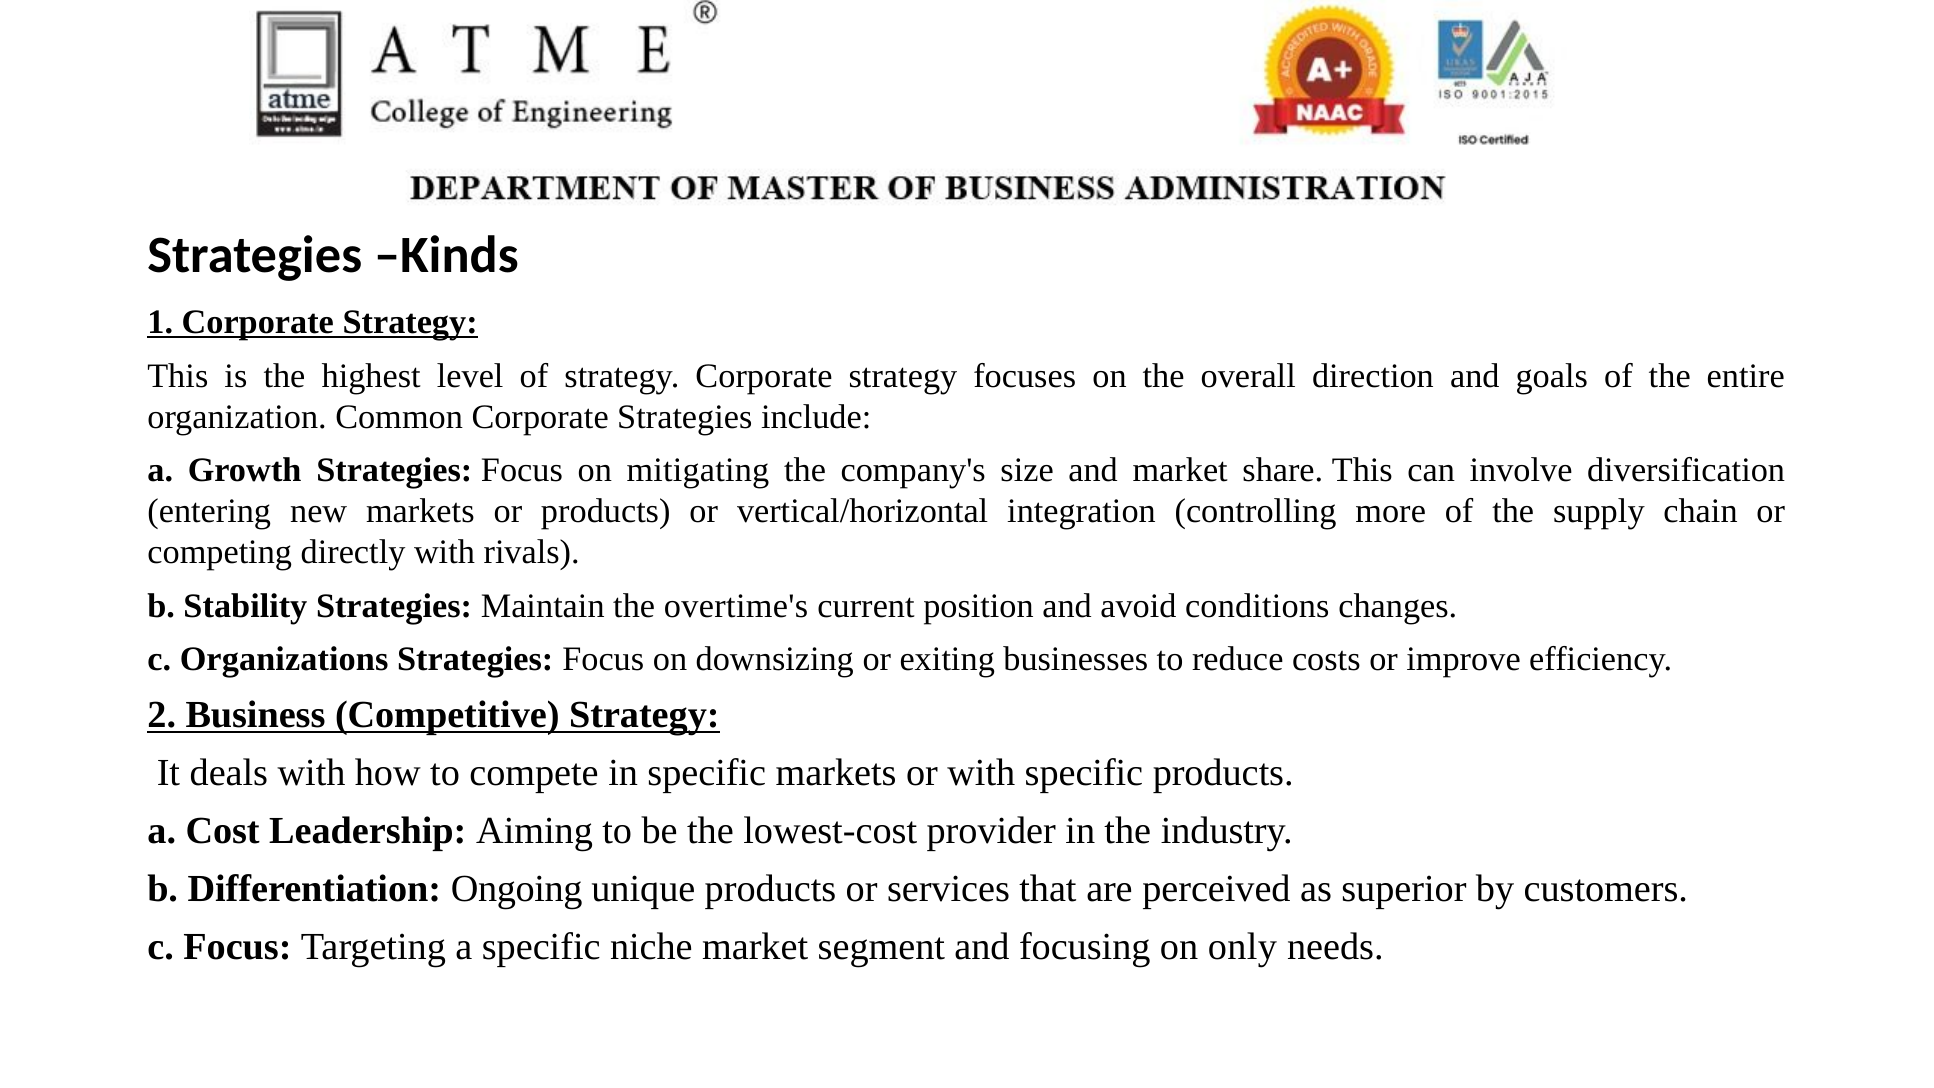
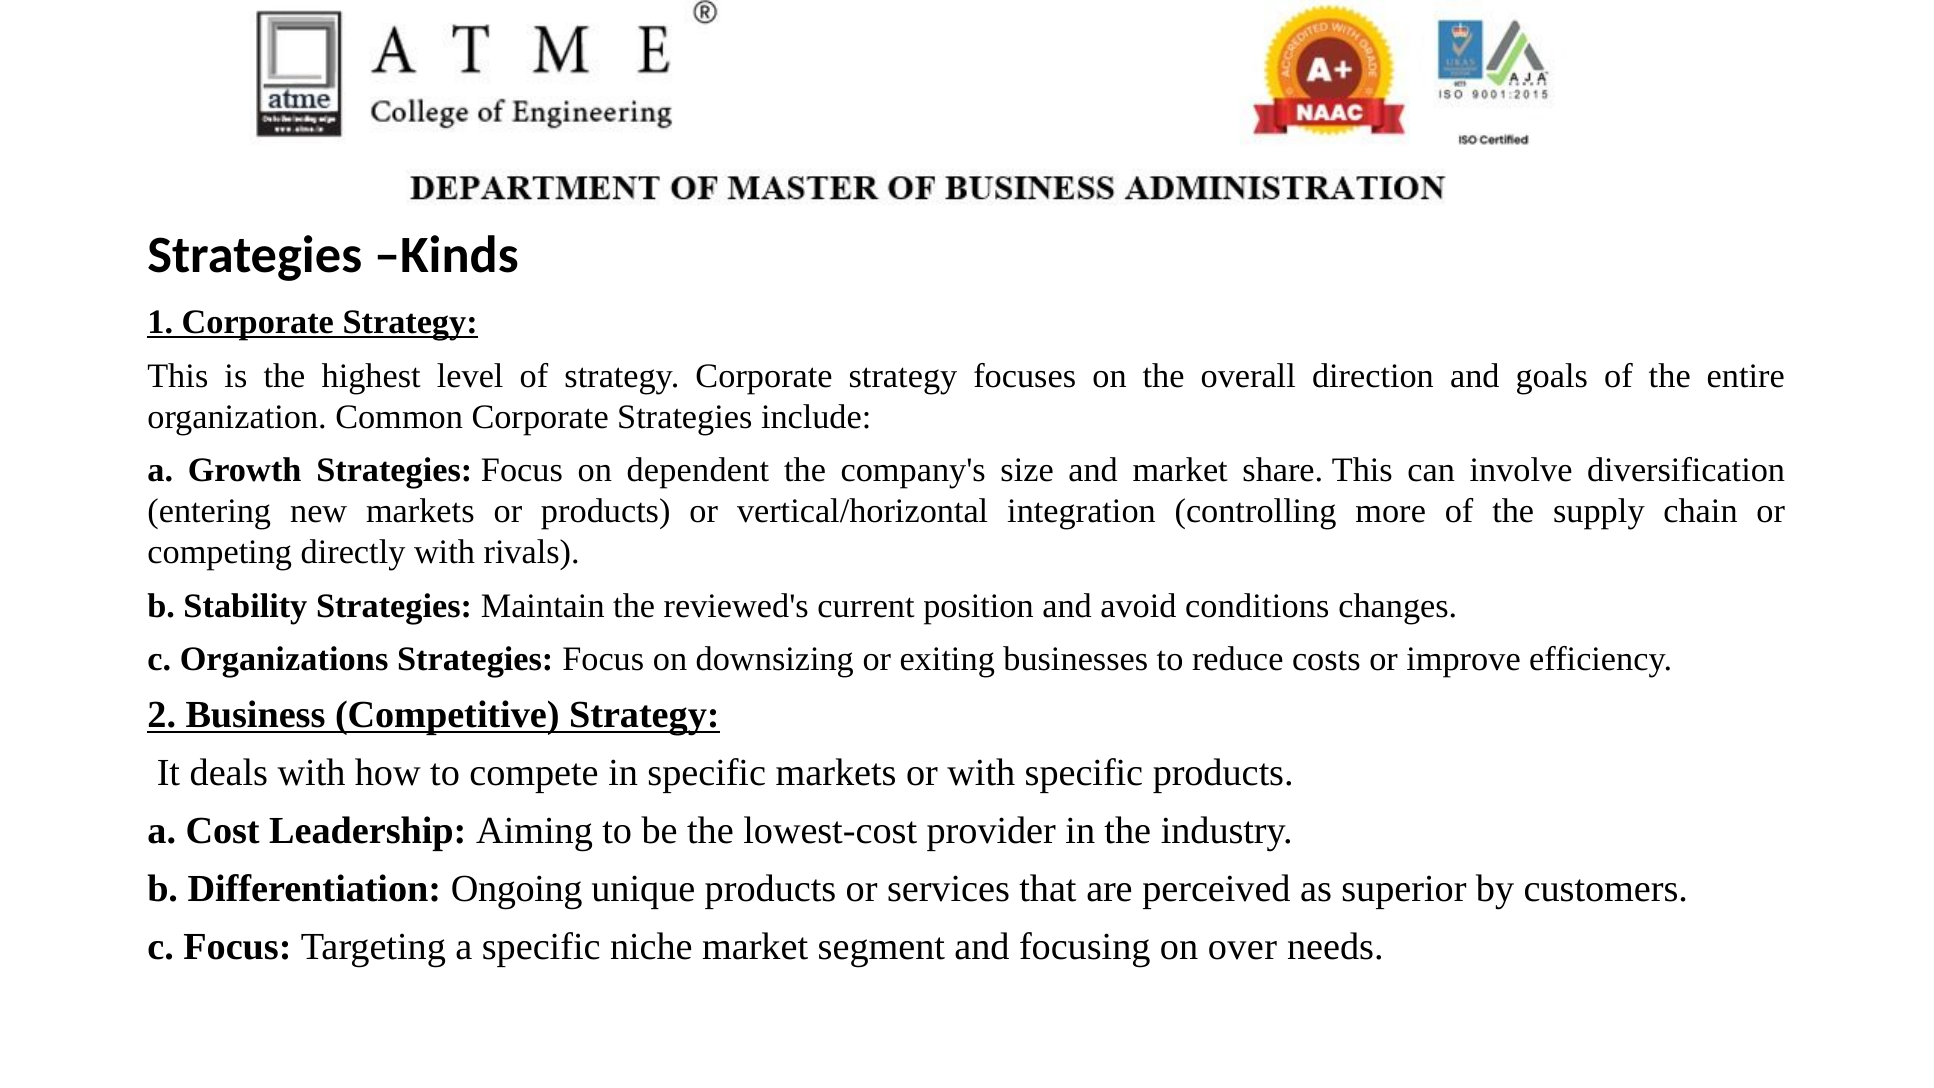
mitigating: mitigating -> dependent (698, 470)
overtime's: overtime's -> reviewed's (736, 606)
only: only -> over (1243, 947)
